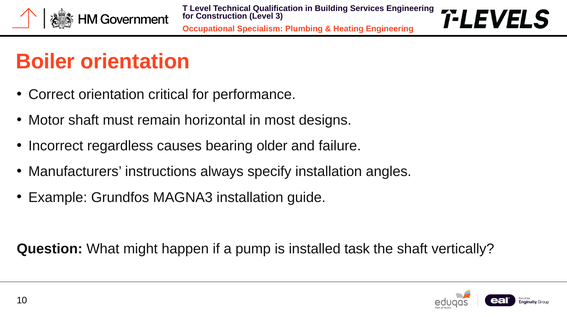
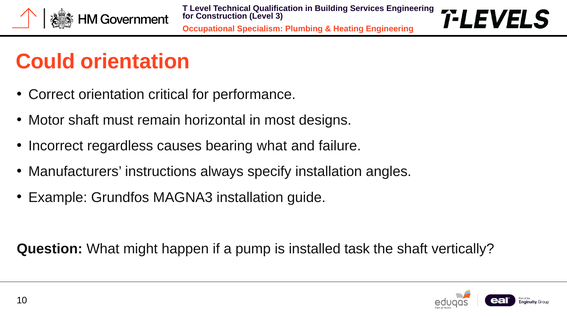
Boiler: Boiler -> Could (45, 61)
bearing older: older -> what (272, 146)
